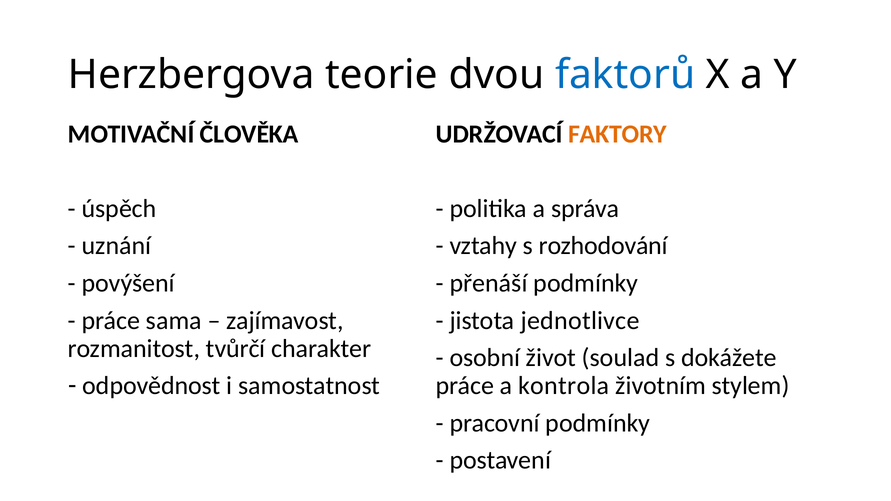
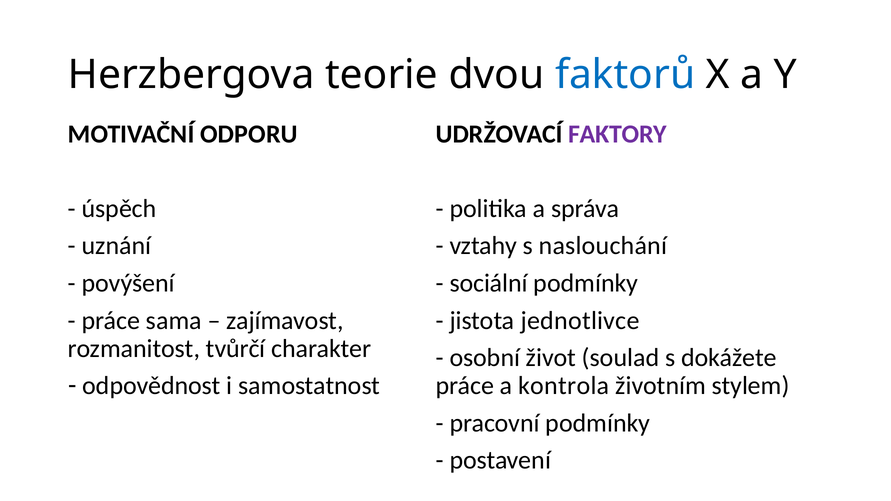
ČLOVĚKA: ČLOVĚKA -> ODPORU (249, 134)
FAKTORY colour: orange -> purple (618, 134)
rozhodování: rozhodování -> naslouchání (603, 246)
přenáší: přenáší -> sociální (489, 283)
